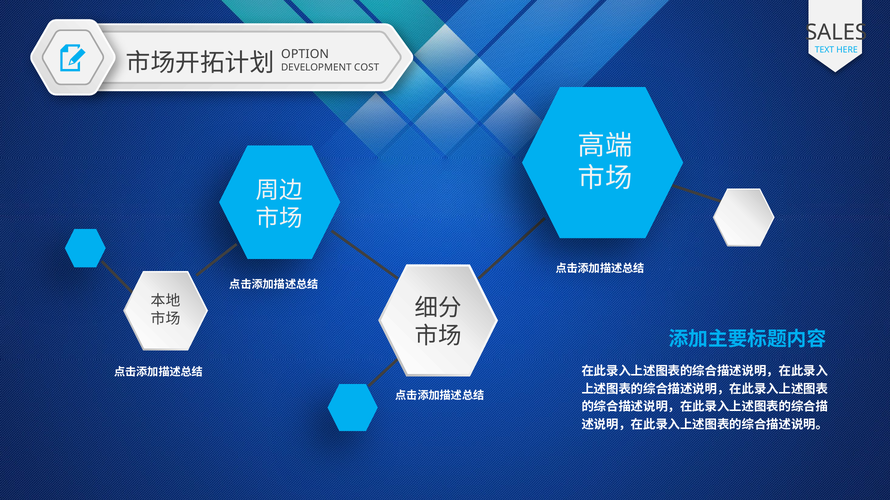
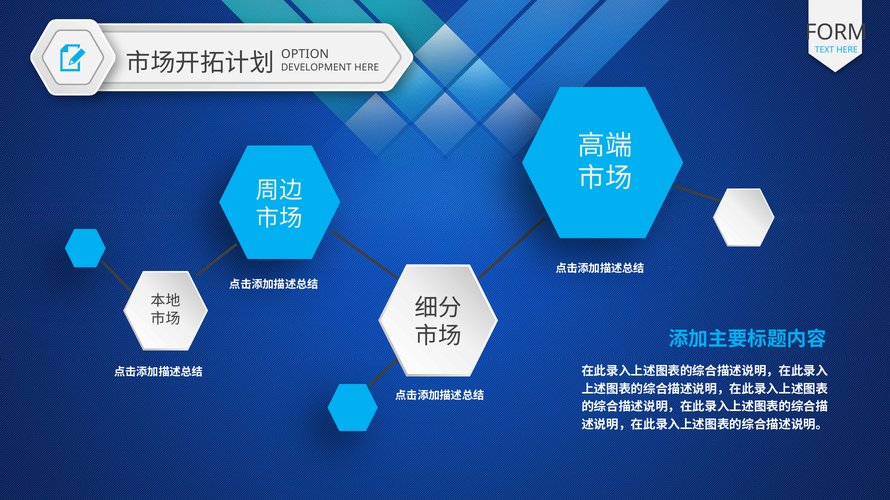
SALES: SALES -> FORM (836, 32)
DEVELOPMENT COST: COST -> HERE (367, 67)
